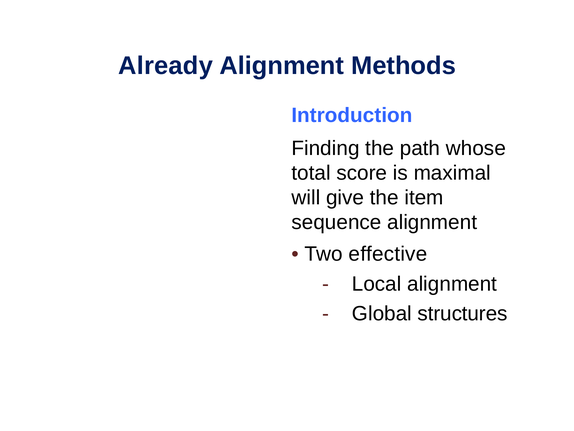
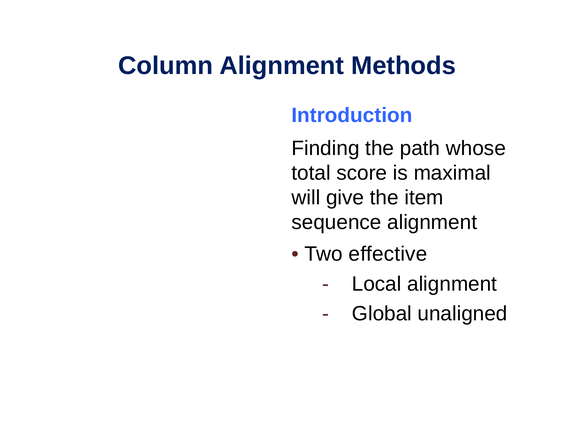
Already: Already -> Column (166, 66)
structures: structures -> unaligned (463, 313)
